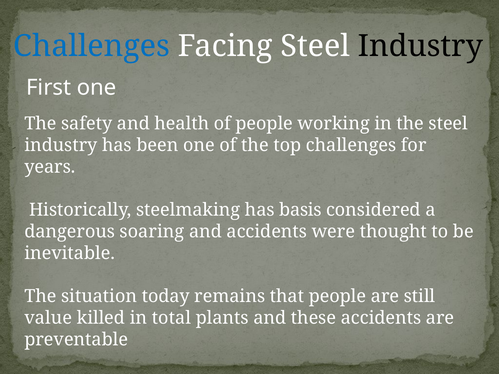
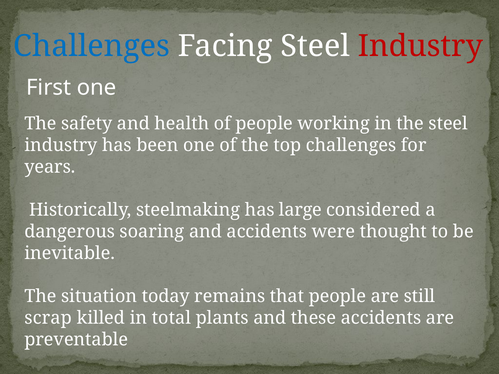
Industry colour: black -> red (420, 46)
basis: basis -> large (300, 210)
value: value -> scrap (48, 318)
